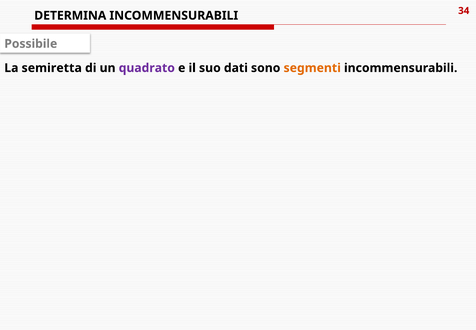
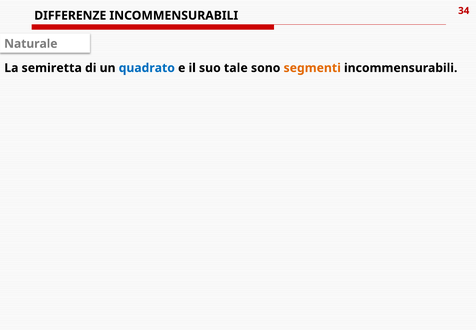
DETERMINA: DETERMINA -> DIFFERENZE (70, 16)
Possibile: Possibile -> Naturale (31, 44)
quadrato colour: purple -> blue (147, 68)
dati: dati -> tale (236, 68)
